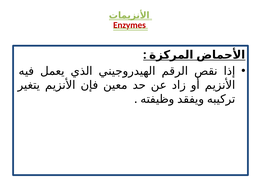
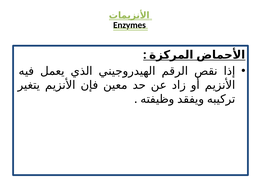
Enzymes colour: red -> black (129, 25)
